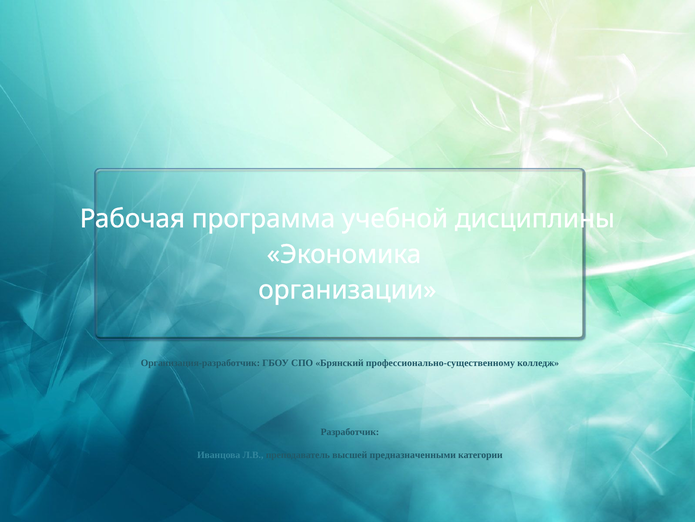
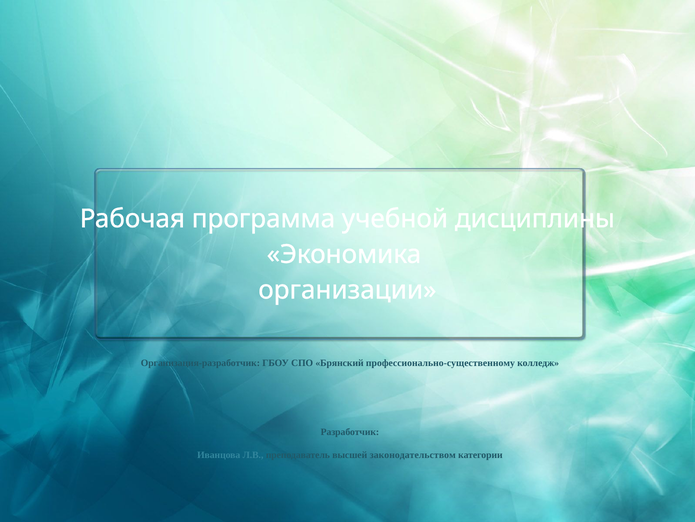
предназначенными: предназначенными -> законодательством (413, 455)
